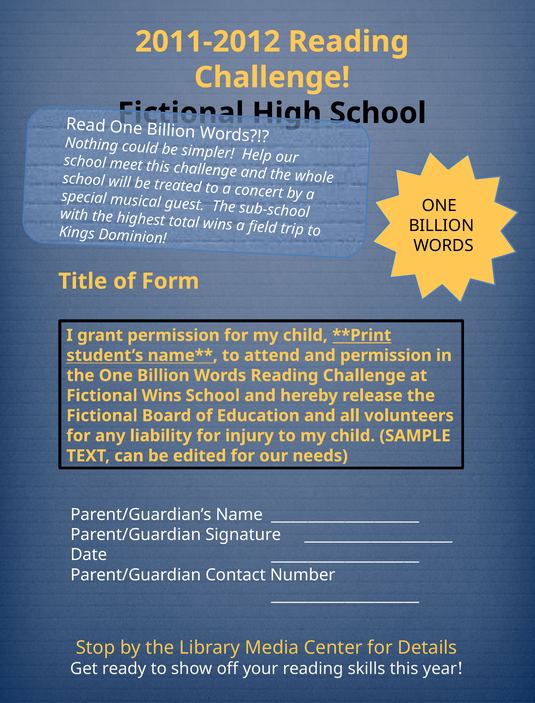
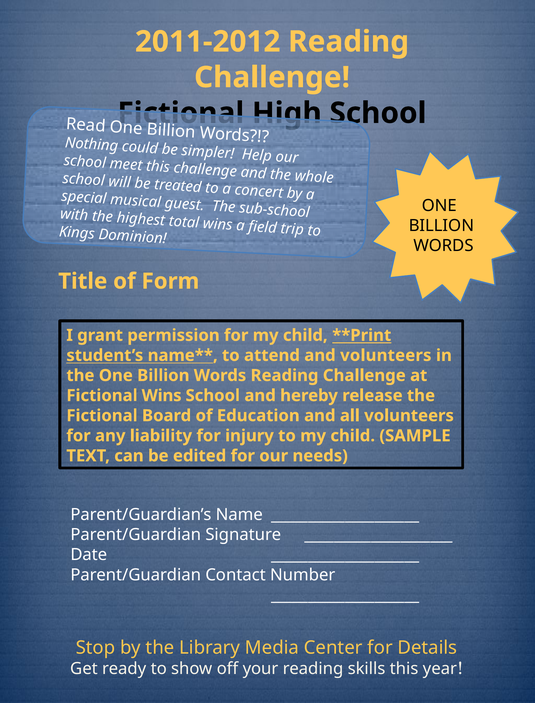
and permission: permission -> volunteers (386, 355)
